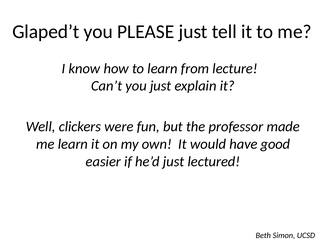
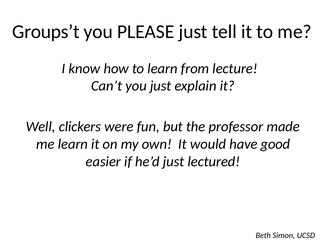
Glaped’t: Glaped’t -> Groups’t (46, 32)
